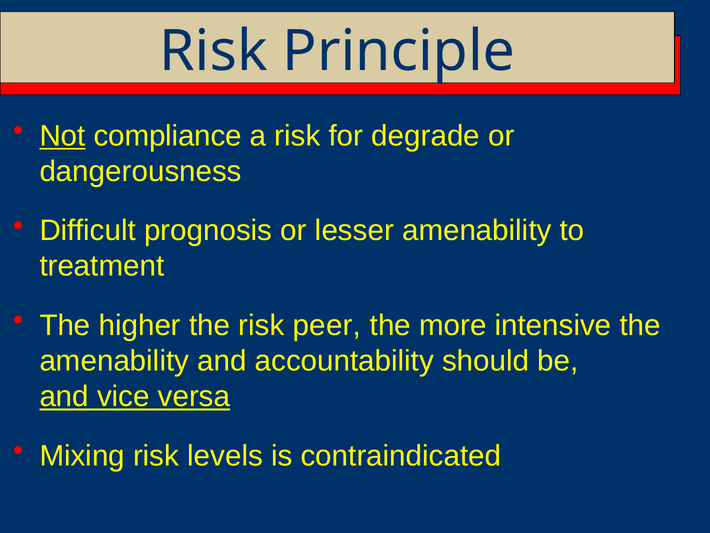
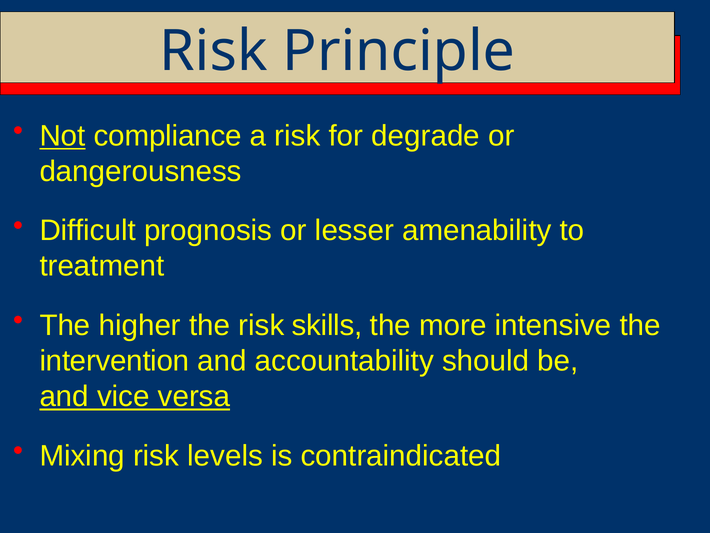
peer: peer -> skills (327, 325)
amenability: amenability -> intervention (114, 361)
